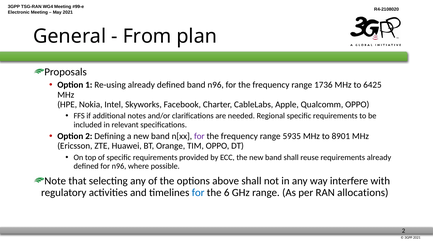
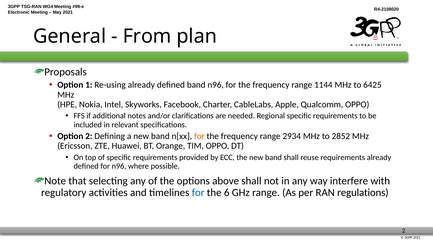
1736: 1736 -> 1144 (323, 85)
for colour: purple -> orange (199, 136)
5935: 5935 -> 2934 (292, 136)
8901: 8901 -> 2852 (341, 136)
allocations: allocations -> regulations (363, 193)
